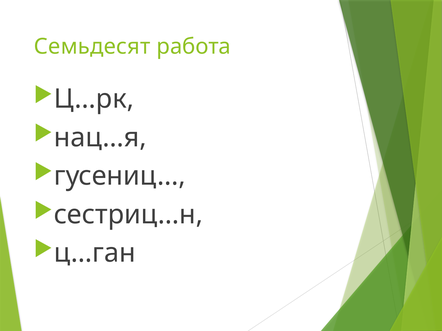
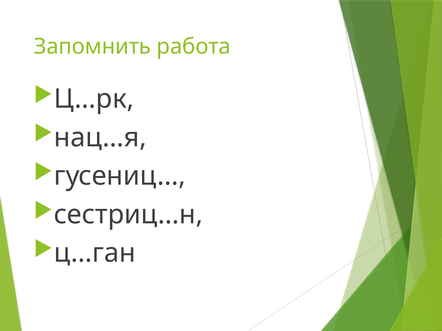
Семьдесят: Семьдесят -> Запомнить (92, 46)
